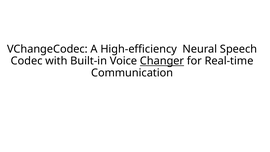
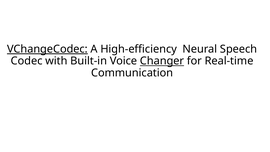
VChangeCodec underline: none -> present (47, 49)
